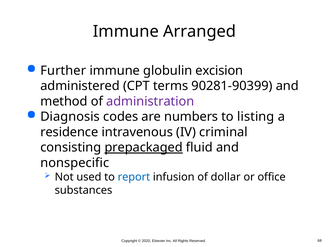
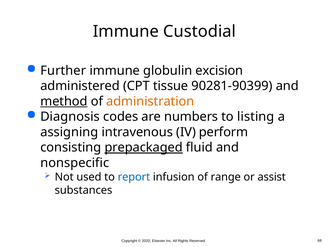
Arranged: Arranged -> Custodial (199, 31)
terms: terms -> tissue (171, 86)
method underline: none -> present (64, 101)
administration colour: purple -> orange (150, 101)
residence: residence -> assigning (69, 132)
criminal: criminal -> perform (223, 132)
dollar: dollar -> range (226, 177)
office: office -> assist (272, 177)
